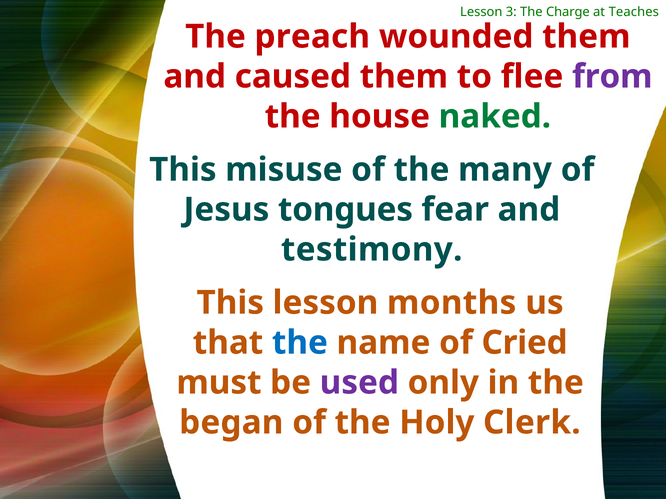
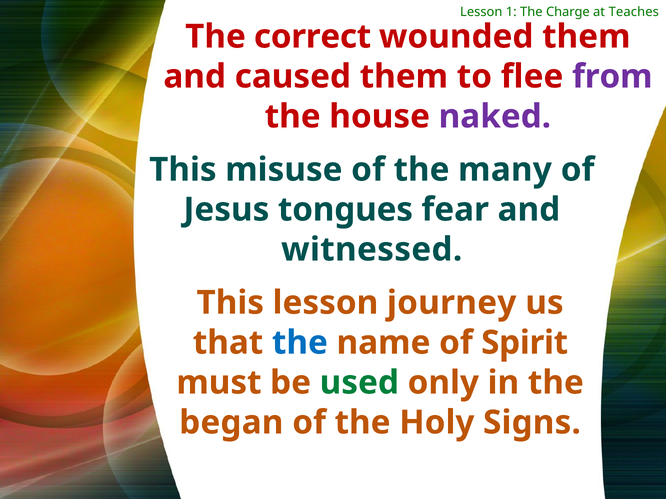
3: 3 -> 1 (511, 12)
preach: preach -> correct (313, 37)
naked colour: green -> purple (495, 117)
testimony: testimony -> witnessed (372, 250)
months: months -> journey (452, 303)
Cried: Cried -> Spirit (525, 343)
used colour: purple -> green (359, 383)
Clerk: Clerk -> Signs (532, 423)
